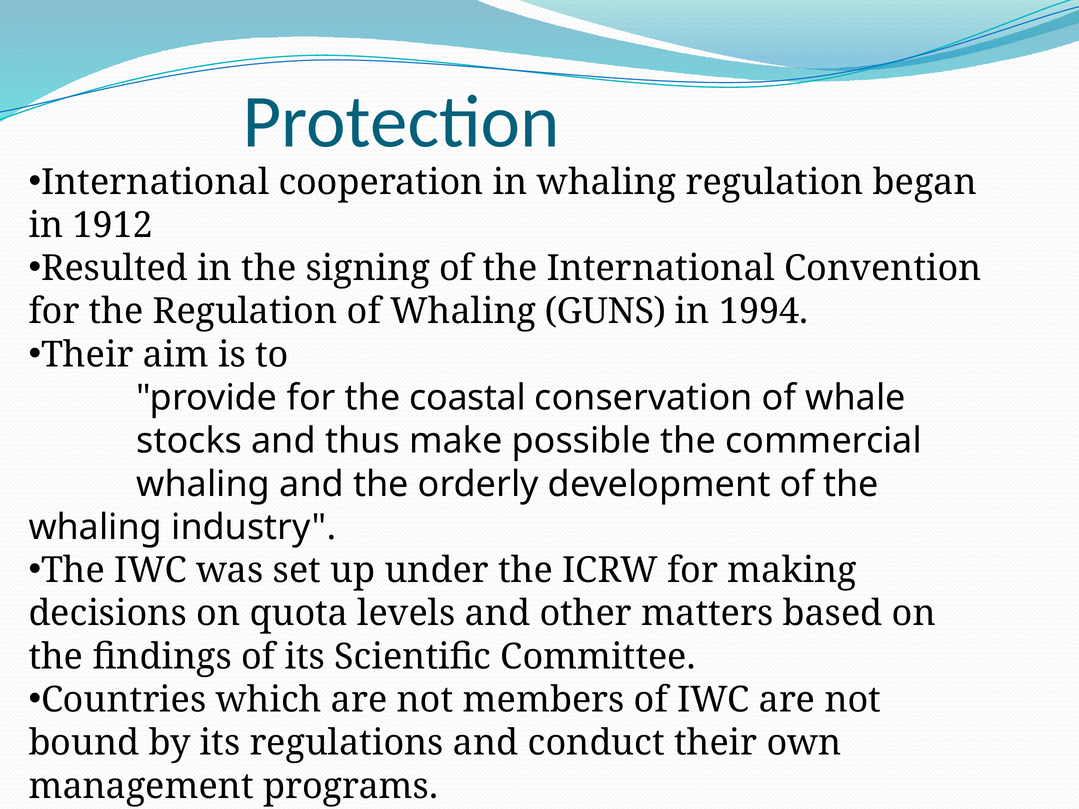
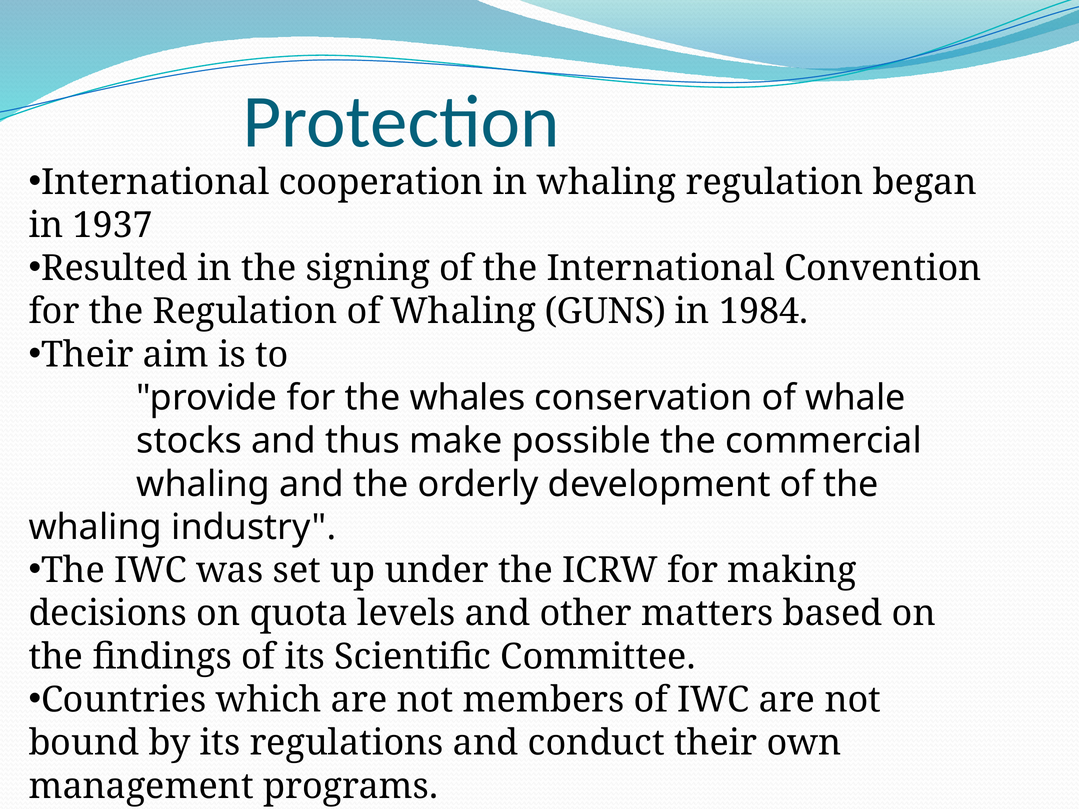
1912: 1912 -> 1937 (113, 225)
1994: 1994 -> 1984 (764, 312)
coastal: coastal -> whales (468, 398)
